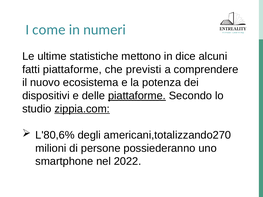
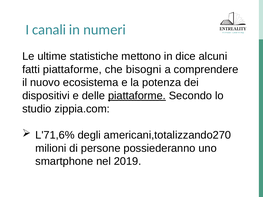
come: come -> canali (49, 30)
previsti: previsti -> bisogni (144, 70)
zippia.com underline: present -> none (82, 109)
L'80,6%: L'80,6% -> L'71,6% (55, 135)
2022: 2022 -> 2019 (128, 162)
